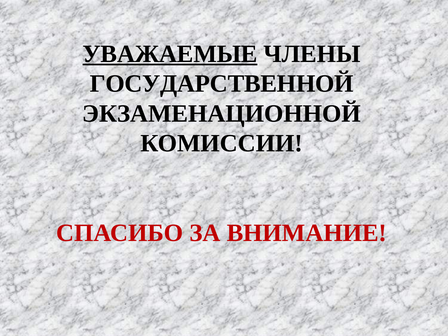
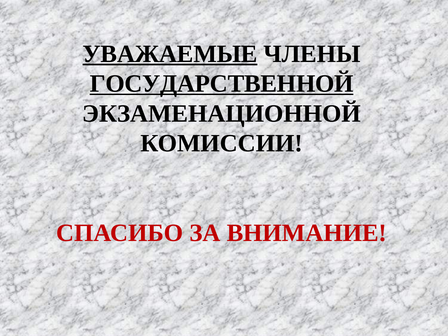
ГОСУДАРСТВЕННОЙ underline: none -> present (222, 84)
